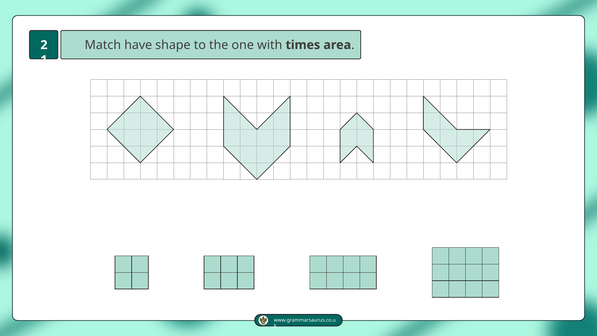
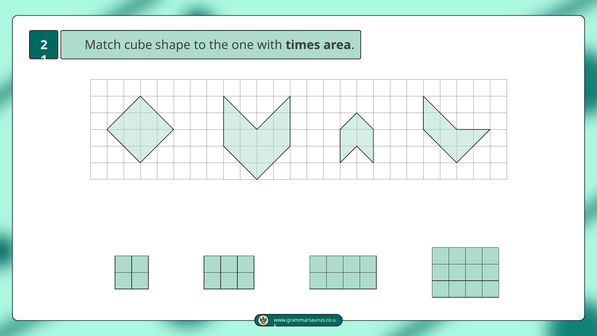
have: have -> cube (138, 45)
